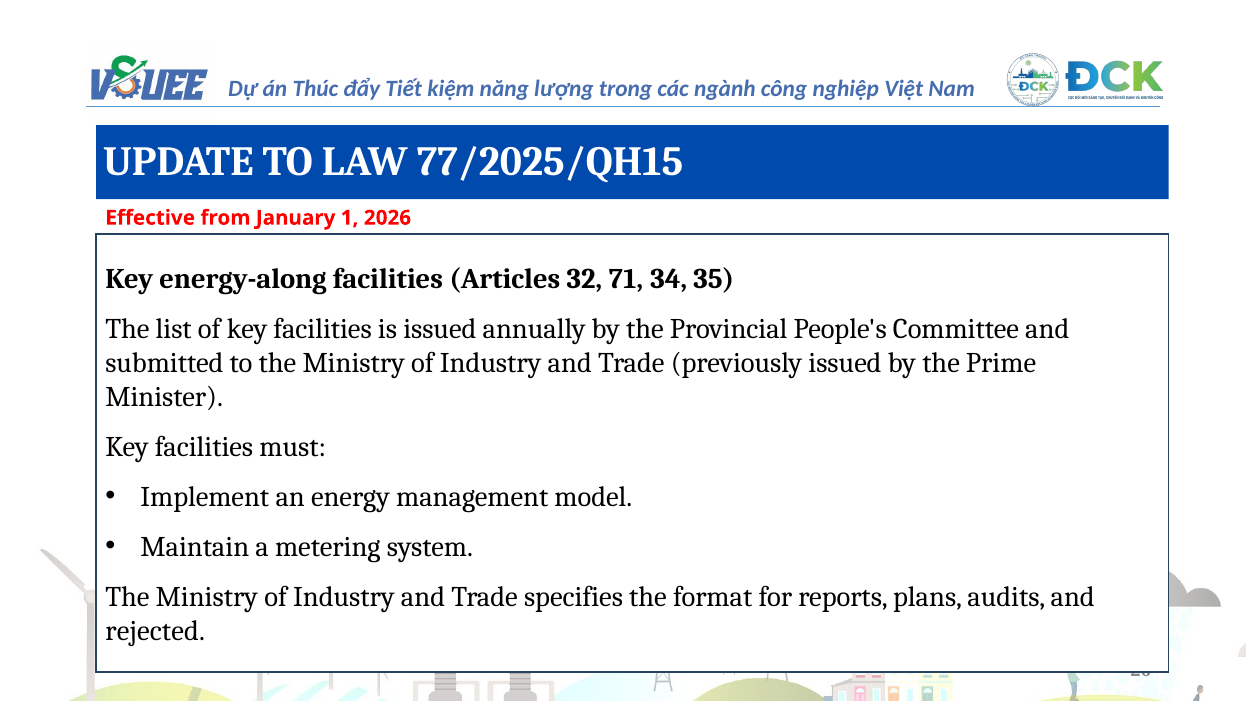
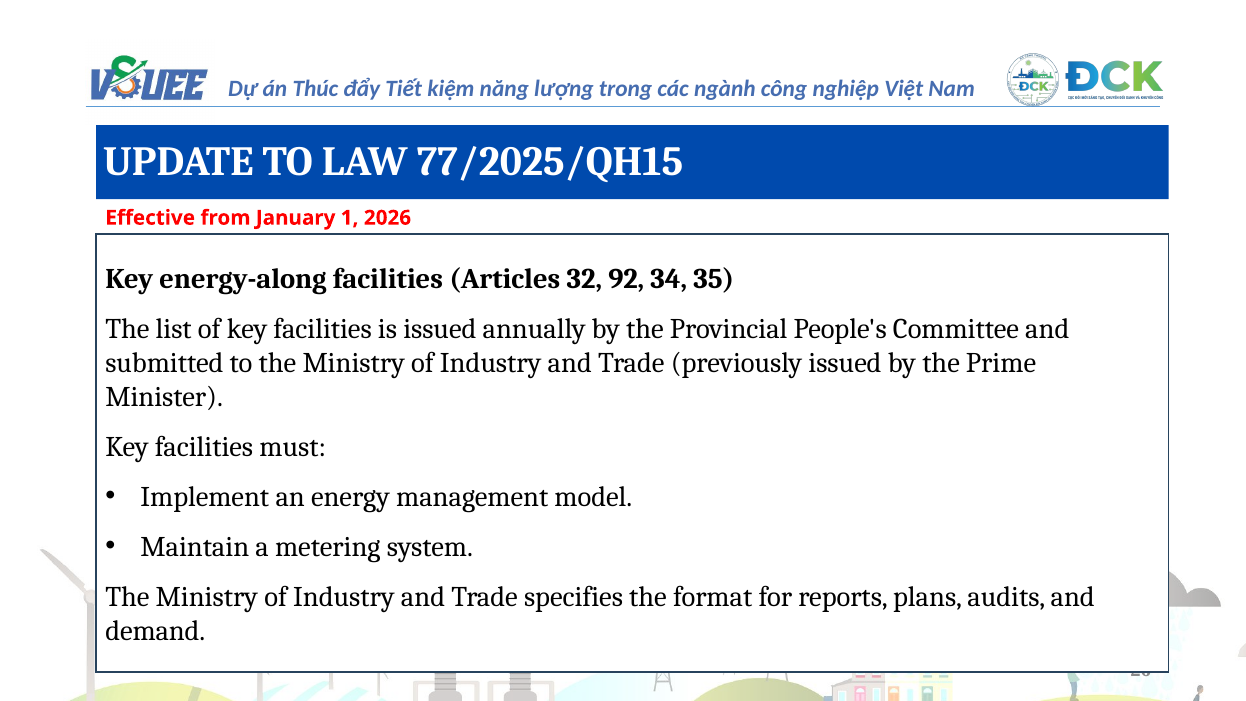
71: 71 -> 92 (626, 279)
rejected: rejected -> demand (155, 631)
